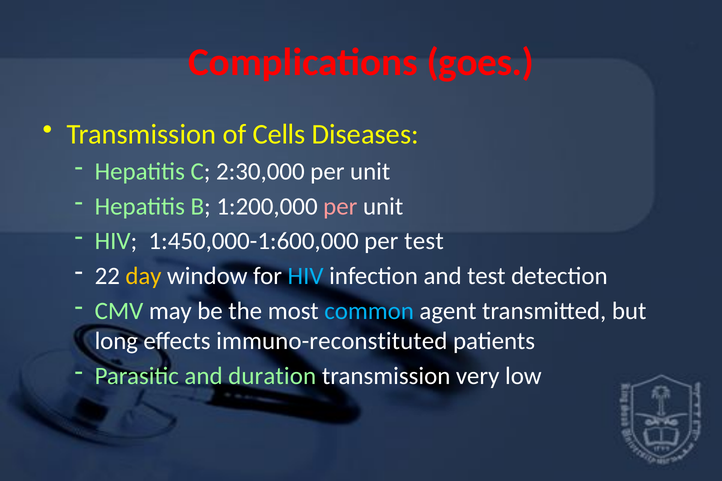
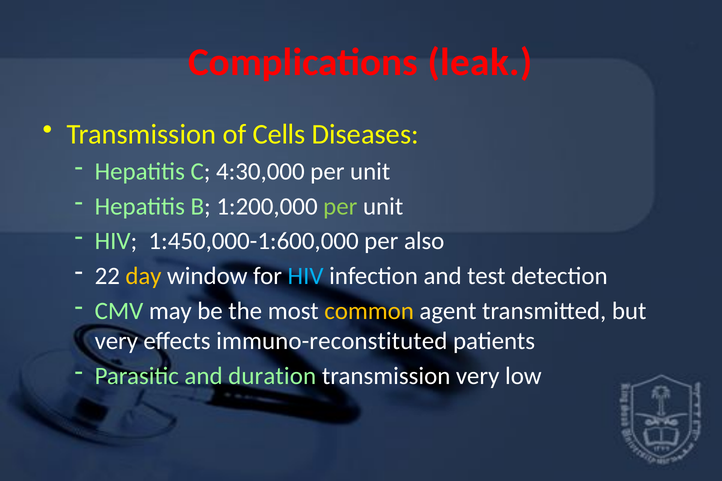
goes: goes -> leak (480, 62)
2:30,000: 2:30,000 -> 4:30,000 (260, 171)
per colour: pink -> light green (340, 206)
per test: test -> also (424, 241)
common colour: light blue -> yellow (369, 311)
long: long -> very (116, 341)
